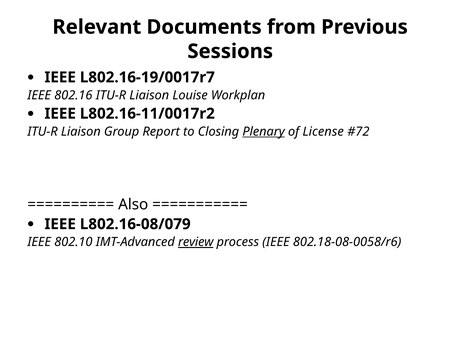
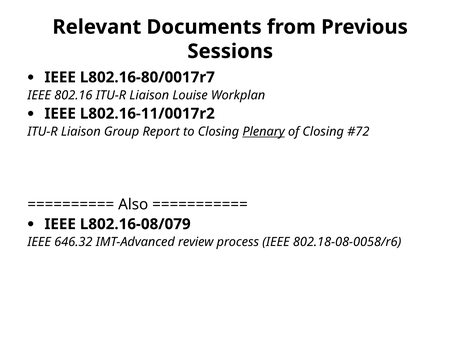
L802.16-19/0017r7: L802.16-19/0017r7 -> L802.16-80/0017r7 (147, 77)
of License: License -> Closing (323, 132)
802.10: 802.10 -> 646.32 (73, 242)
review underline: present -> none (196, 242)
